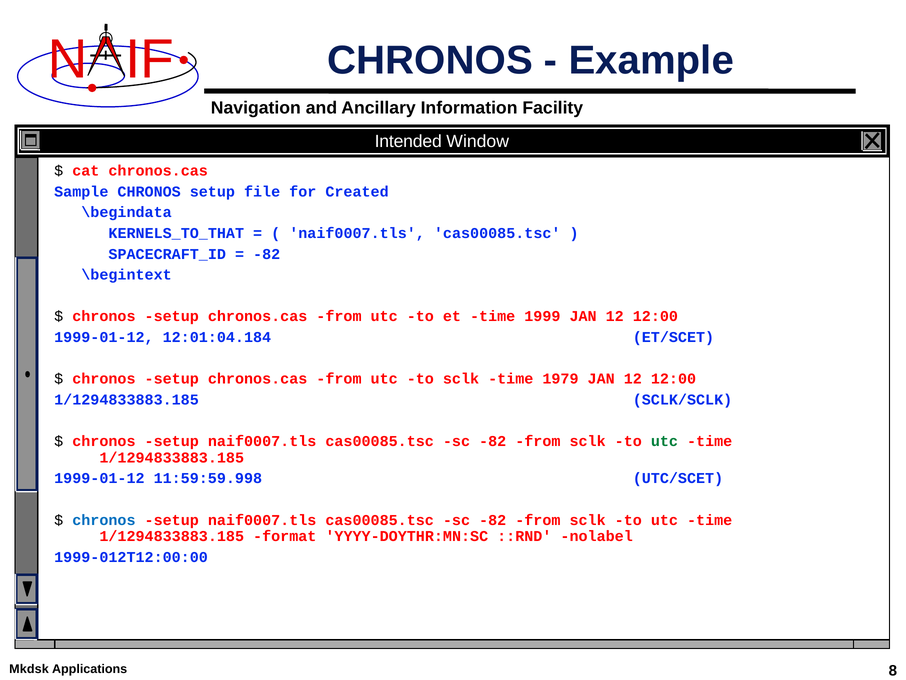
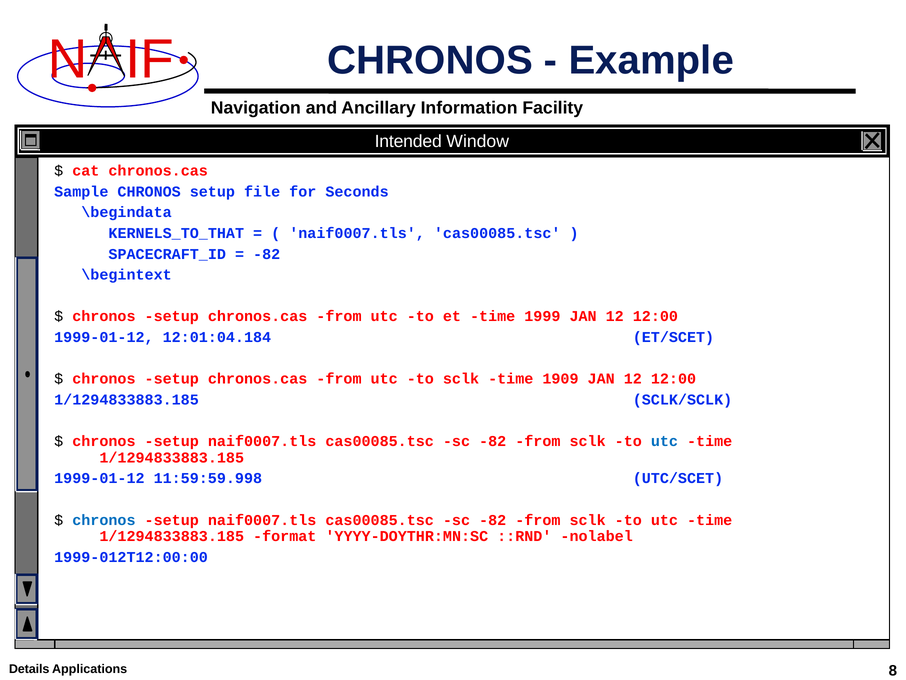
Created: Created -> Seconds (357, 192)
1979: 1979 -> 1909 (560, 379)
utc colour: green -> blue (664, 441)
Mkdsk: Mkdsk -> Details (29, 669)
